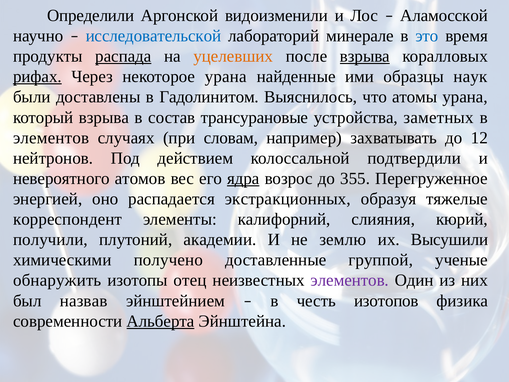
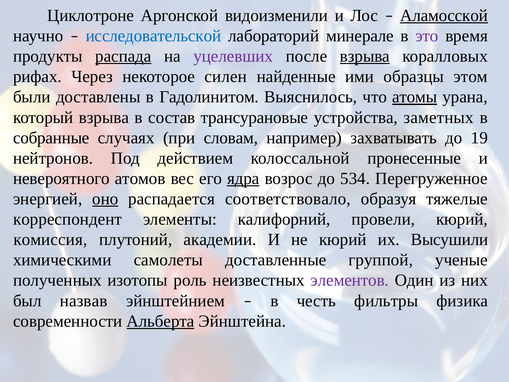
Определили: Определили -> Циклотроне (91, 16)
Аламосской underline: none -> present (444, 16)
это colour: blue -> purple (427, 36)
уцелевших colour: orange -> purple (233, 56)
рифах underline: present -> none (37, 77)
некоторое урана: урана -> силен (226, 77)
наук: наук -> этом (471, 77)
атомы underline: none -> present (415, 97)
элементов: элементов -> собранные (51, 138)
12: 12 -> 19 (479, 138)
подтвердили: подтвердили -> пронесенные (414, 158)
355: 355 -> 534 (355, 178)
оно underline: none -> present (105, 199)
экстракционных: экстракционных -> соответствовало (288, 199)
слияния: слияния -> провели (383, 219)
получили: получили -> комиссия (50, 239)
не землю: землю -> кюрий (343, 239)
получено: получено -> самолеты (168, 260)
обнаружить: обнаружить -> полученных (57, 280)
отец: отец -> роль (190, 280)
изотопов: изотопов -> фильтры (386, 301)
